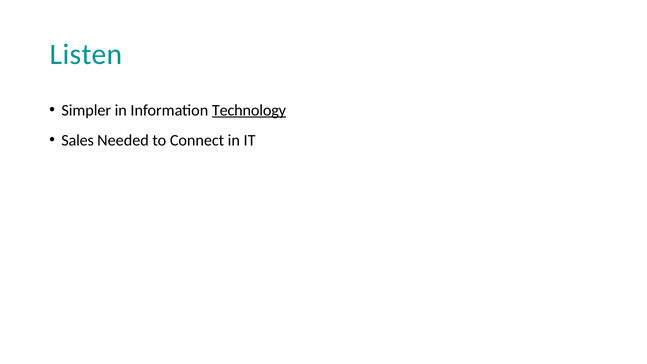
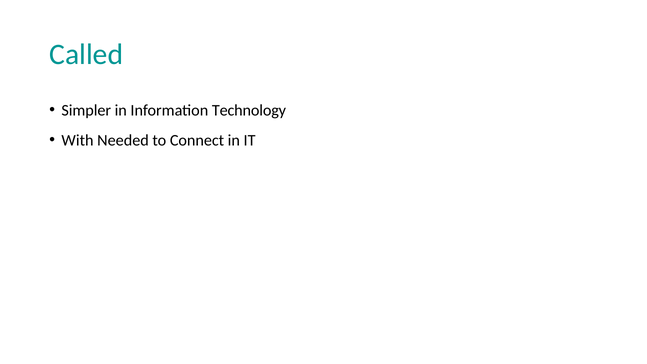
Listen: Listen -> Called (86, 54)
Technology underline: present -> none (249, 110)
Sales: Sales -> With (78, 140)
